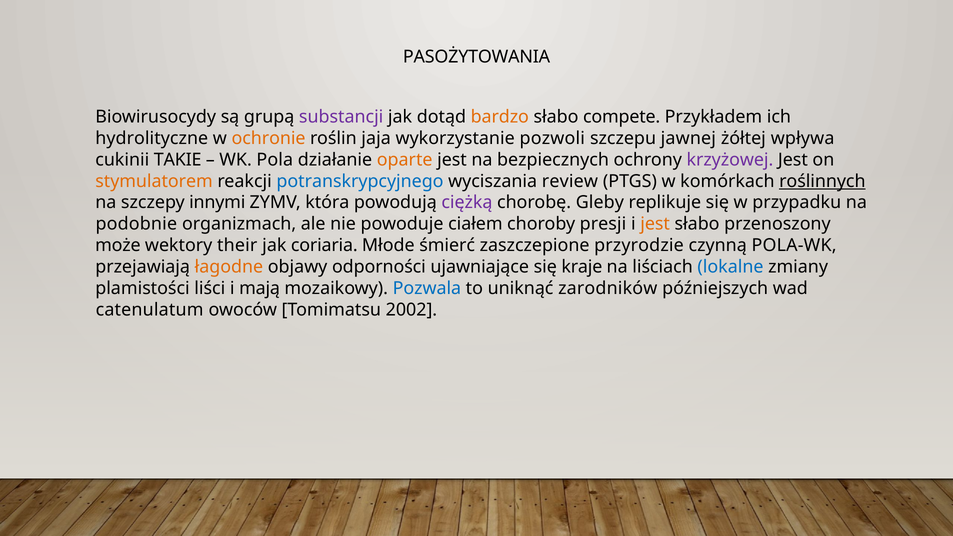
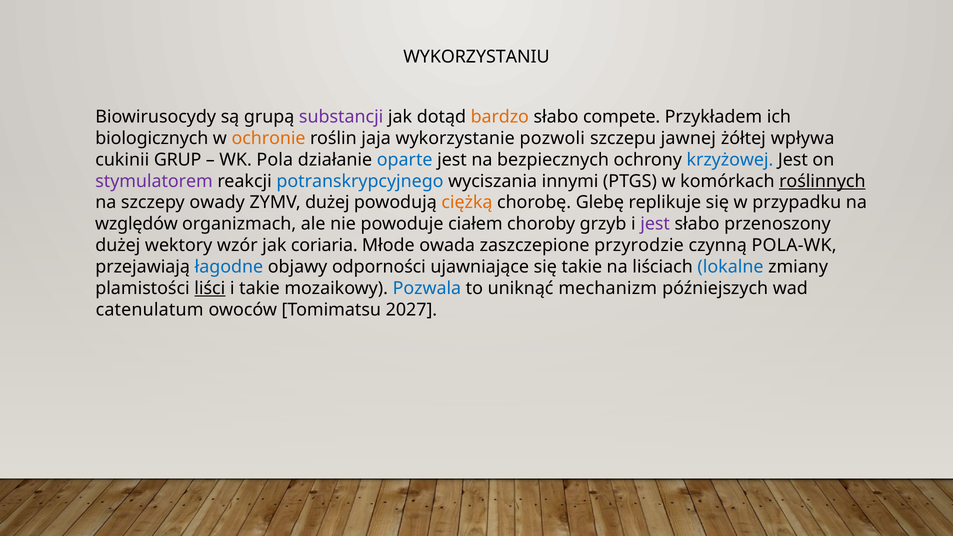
PASOŻYTOWANIA: PASOŻYTOWANIA -> WYKORZYSTANIU (476, 57)
hydrolityczne: hydrolityczne -> biologicznych (152, 138)
TAKIE: TAKIE -> GRUP (178, 160)
oparte colour: orange -> blue (405, 160)
krzyżowej colour: purple -> blue (730, 160)
stymulatorem colour: orange -> purple (154, 181)
review: review -> innymi (570, 181)
innymi: innymi -> owady (217, 203)
ZYMV która: która -> dużej (327, 203)
ciężką colour: purple -> orange (467, 203)
Gleby: Gleby -> Glebę (600, 203)
podobnie: podobnie -> względów (136, 224)
presji: presji -> grzyb (603, 224)
jest colour: orange -> purple (655, 224)
może: może -> dużej (118, 245)
their: their -> wzór (237, 245)
śmierć: śmierć -> owada (447, 245)
łagodne colour: orange -> blue (229, 267)
się kraje: kraje -> takie (582, 267)
liści underline: none -> present (210, 288)
i mają: mają -> takie (260, 288)
zarodników: zarodników -> mechanizm (608, 288)
2002: 2002 -> 2027 (411, 310)
